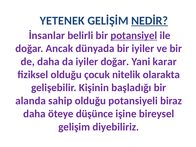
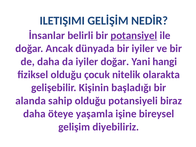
YETENEK: YETENEK -> ILETIŞIMI (62, 21)
NEDİR underline: present -> none (150, 21)
karar: karar -> hangi (165, 62)
düşünce: düşünce -> yaşamla (94, 114)
